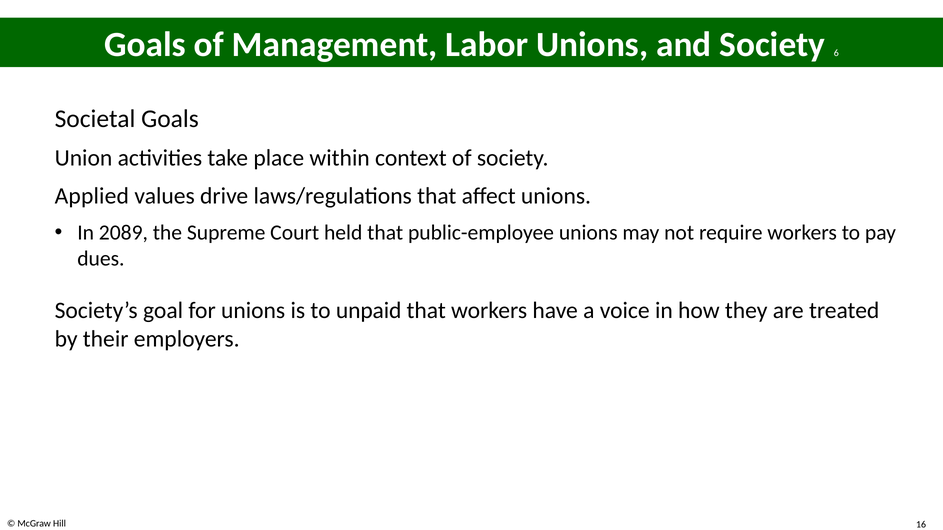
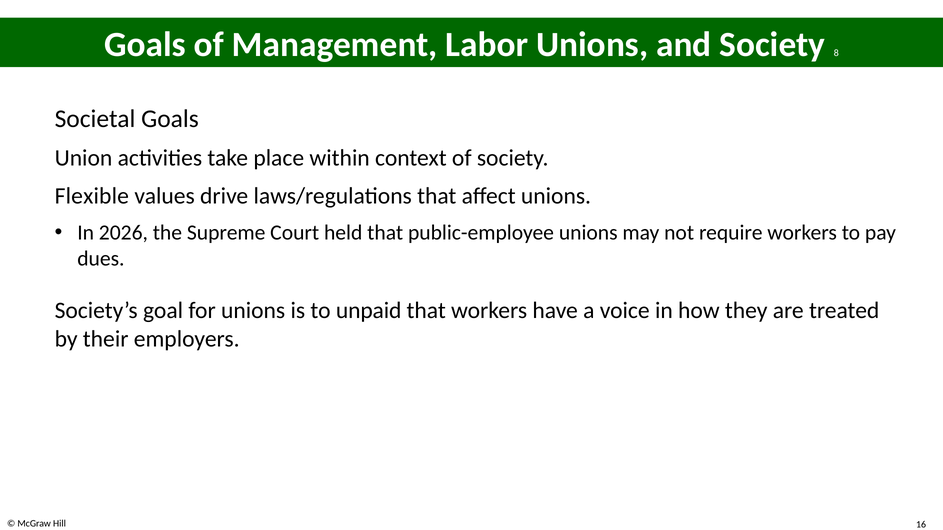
6: 6 -> 8 (836, 53)
Applied: Applied -> Flexible (92, 196)
2089: 2089 -> 2026 (123, 233)
